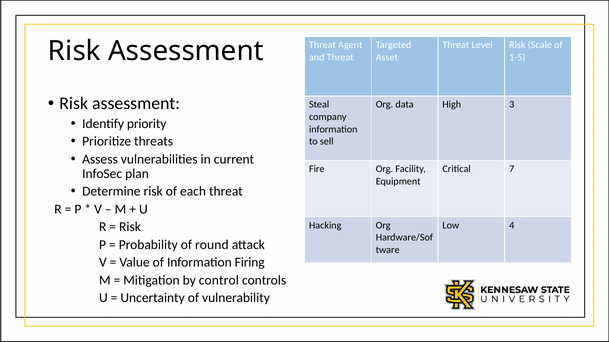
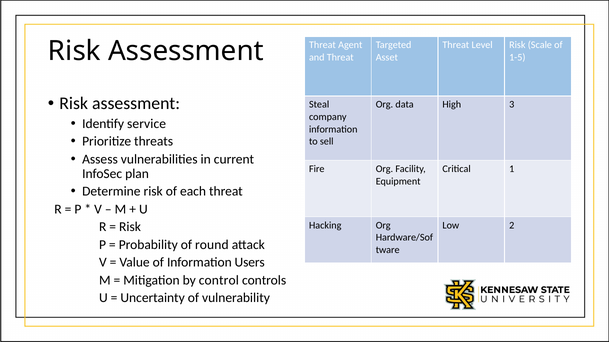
priority: priority -> service (147, 124)
7: 7 -> 1 (512, 169)
4: 4 -> 2 (512, 226)
Firing: Firing -> Users (250, 263)
